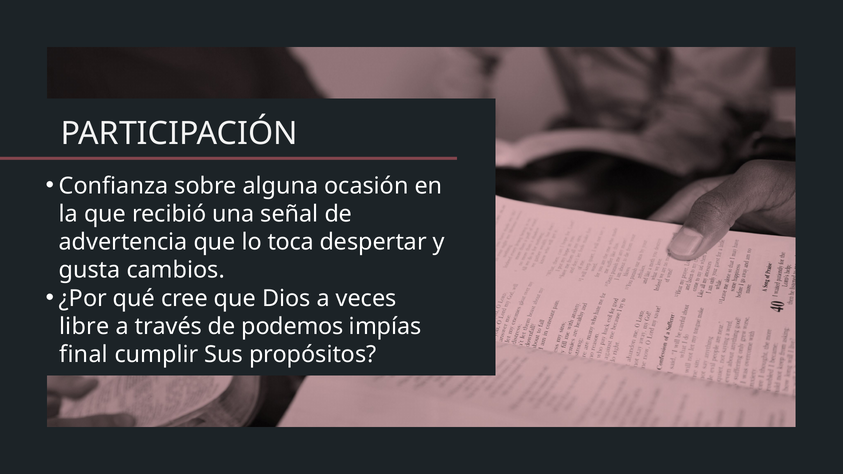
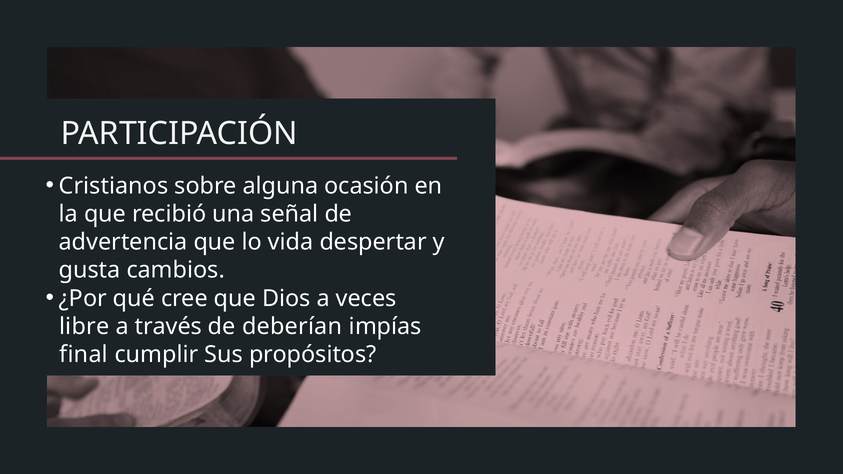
Confianza: Confianza -> Cristianos (114, 186)
toca: toca -> vida (291, 242)
podemos: podemos -> deberían (292, 327)
